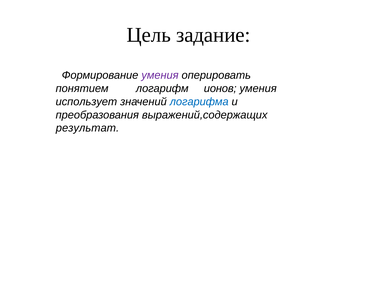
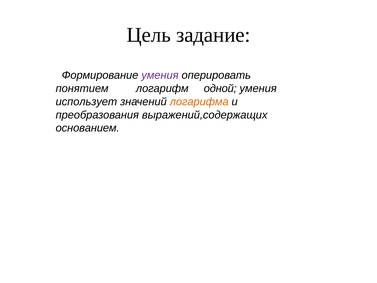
ионов: ионов -> одной (220, 88)
логарифма colour: blue -> orange (199, 102)
результат: результат -> основанием (88, 128)
